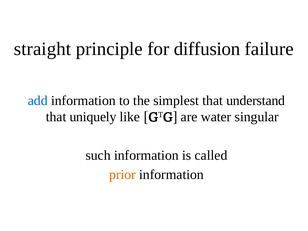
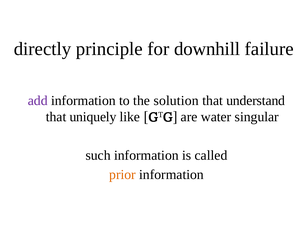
straight: straight -> directly (43, 49)
diffusion: diffusion -> downhill (207, 49)
add colour: blue -> purple (38, 101)
simplest: simplest -> solution (176, 101)
